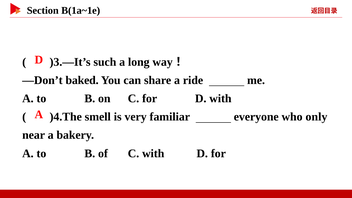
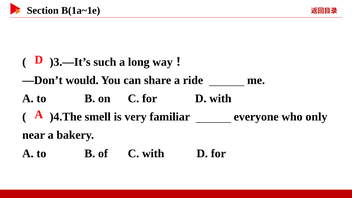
baked: baked -> would (82, 80)
